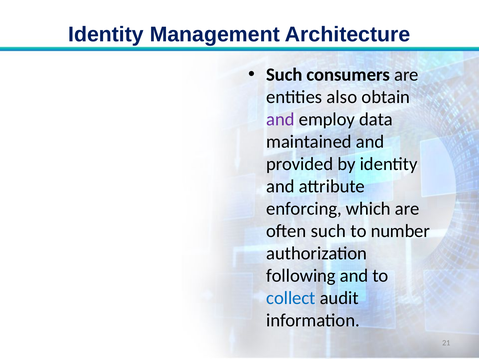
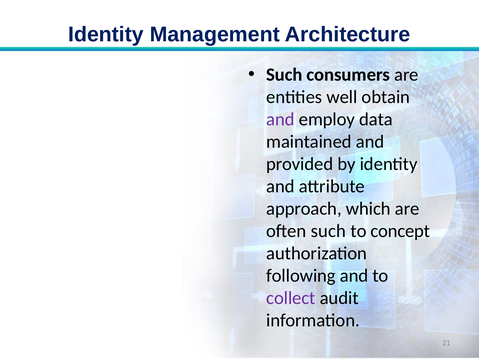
also: also -> well (342, 97)
enforcing: enforcing -> approach (304, 209)
number: number -> concept (400, 231)
collect colour: blue -> purple (291, 298)
